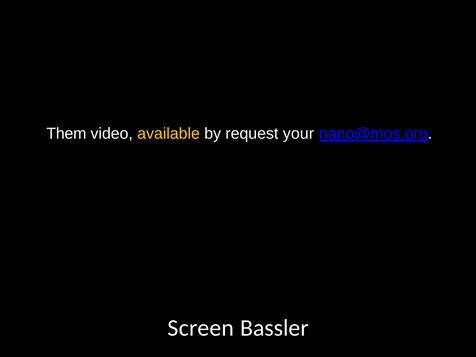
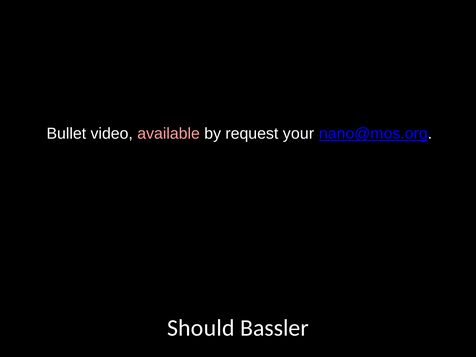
Them: Them -> Bullet (66, 133)
available colour: yellow -> pink (169, 133)
Screen: Screen -> Should (201, 328)
